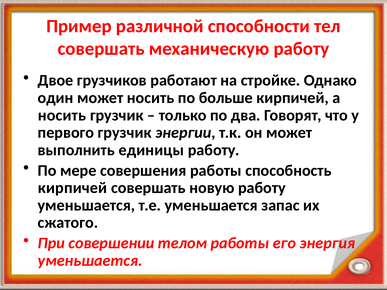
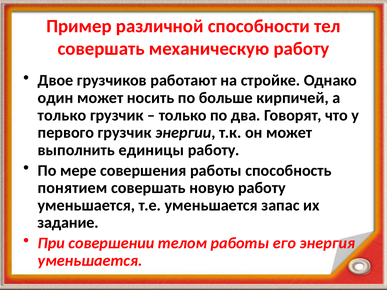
носить: носить -> только (62, 115)
кирпичей: кирпичей -> понятием (73, 188)
сжатого: сжатого -> задание (68, 223)
